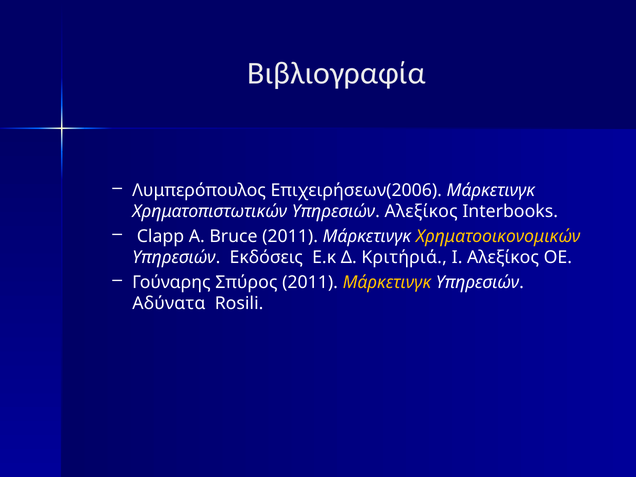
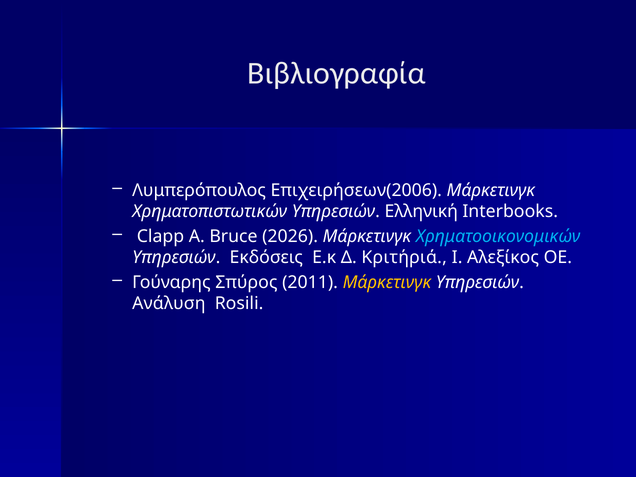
Υπηρεσιών Αλεξίκος: Αλεξίκος -> Ελληνική (421, 211)
Bruce 2011: 2011 -> 2026 (290, 236)
Χρηματοοικονομικών colour: yellow -> light blue (498, 236)
Αδύνατα: Αδύνατα -> Ανάλυση (169, 303)
